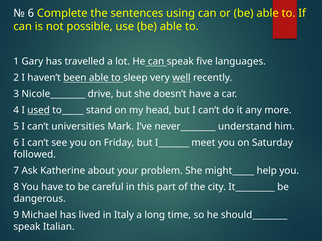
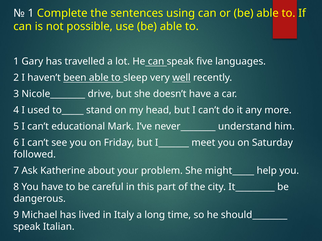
6: 6 -> 1 (31, 13)
used underline: present -> none (39, 110)
universities: universities -> educational (78, 127)
